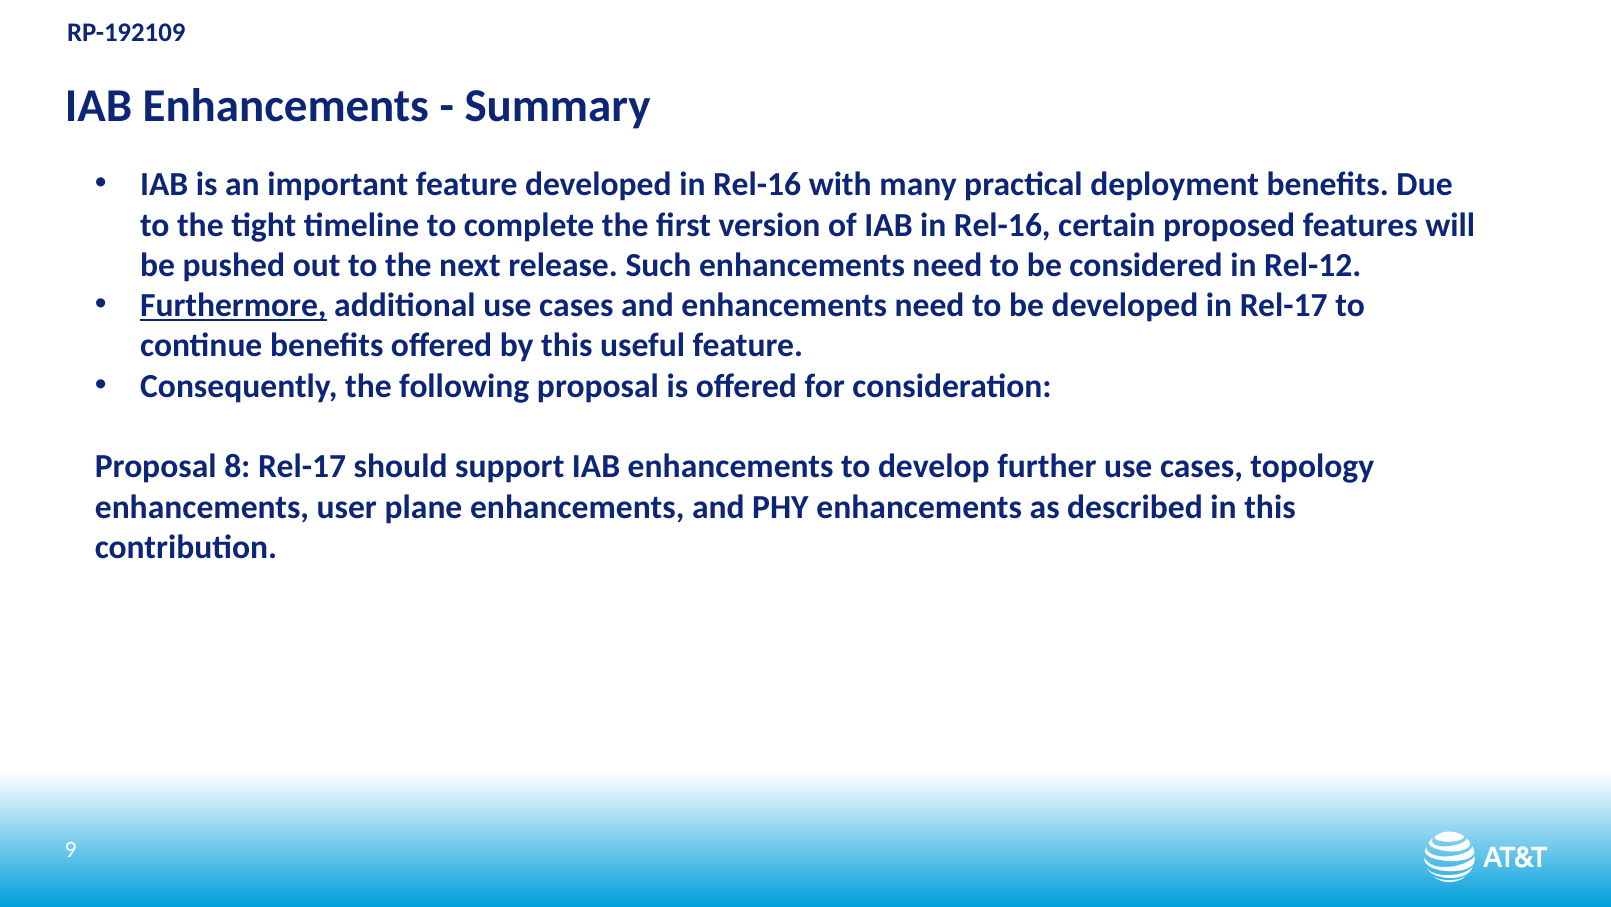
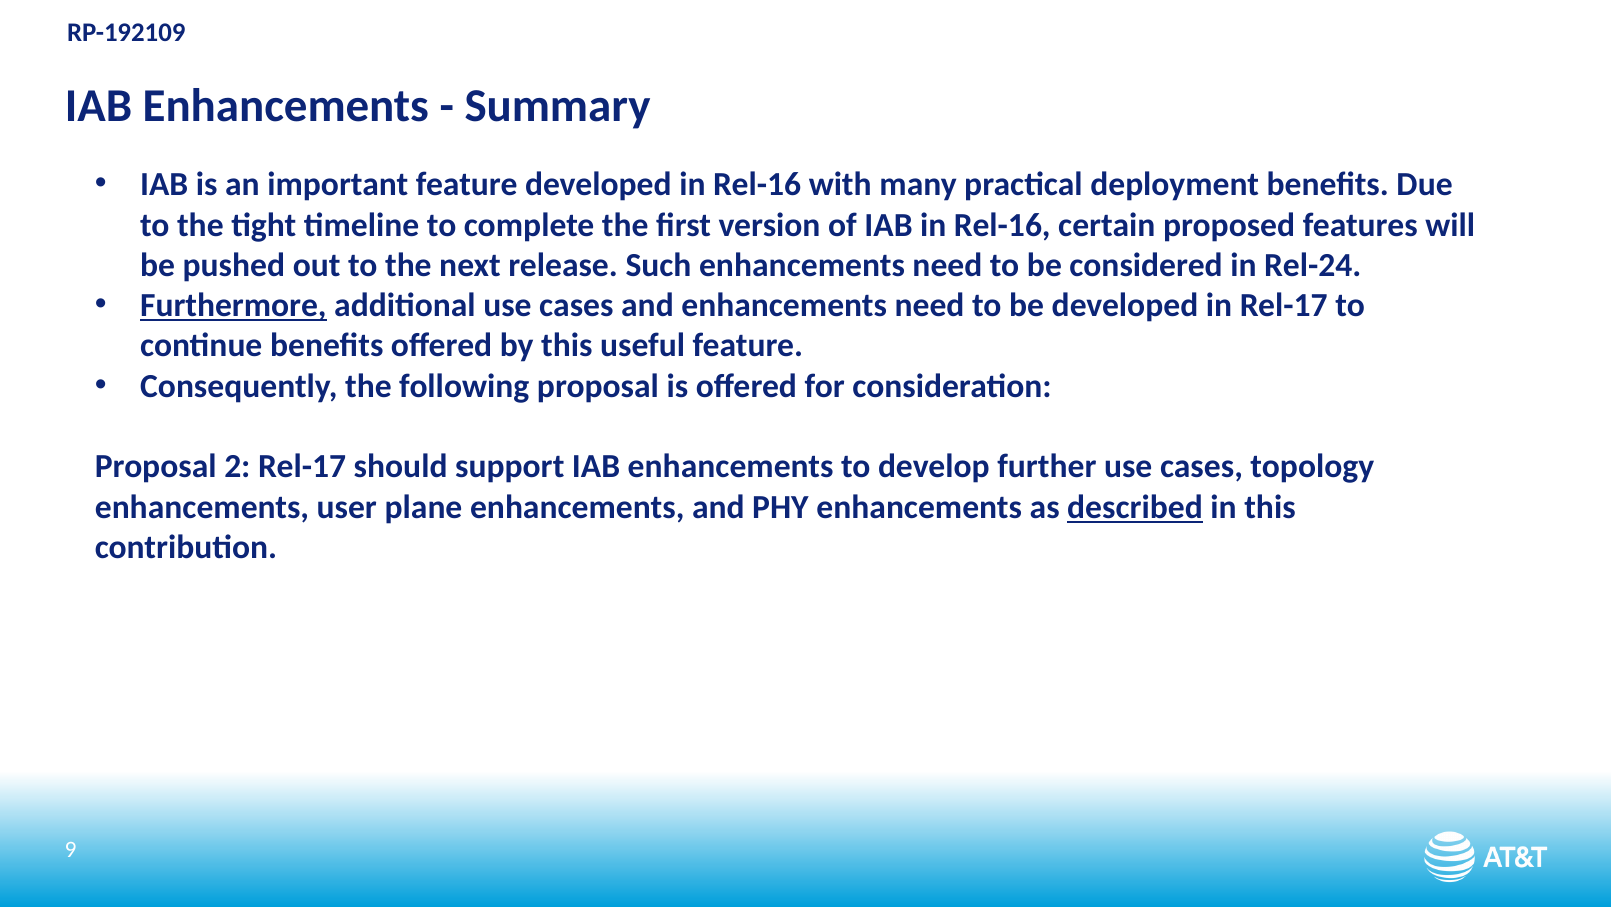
Rel-12: Rel-12 -> Rel-24 (1313, 265)
8: 8 -> 2 (237, 467)
described underline: none -> present (1135, 507)
